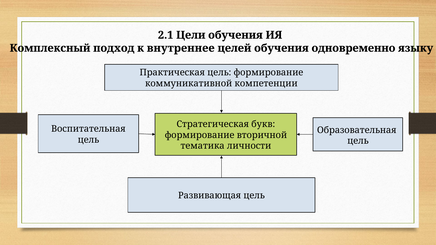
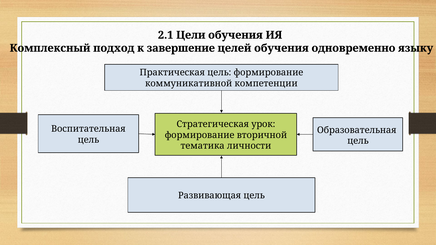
внутреннее: внутреннее -> завершение (181, 48)
букв: букв -> урок (263, 124)
